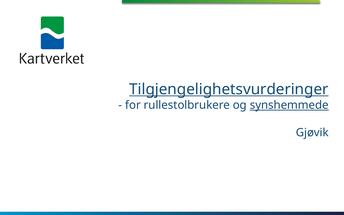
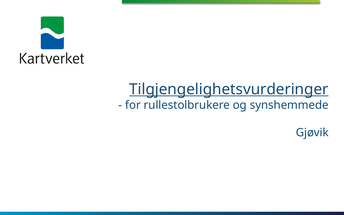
synshemmede underline: present -> none (289, 105)
